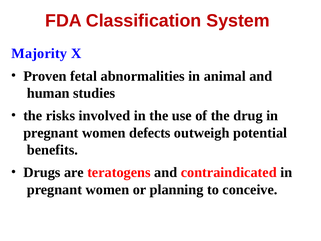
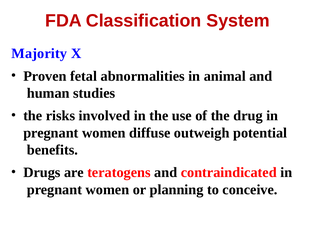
defects: defects -> diffuse (150, 133)
